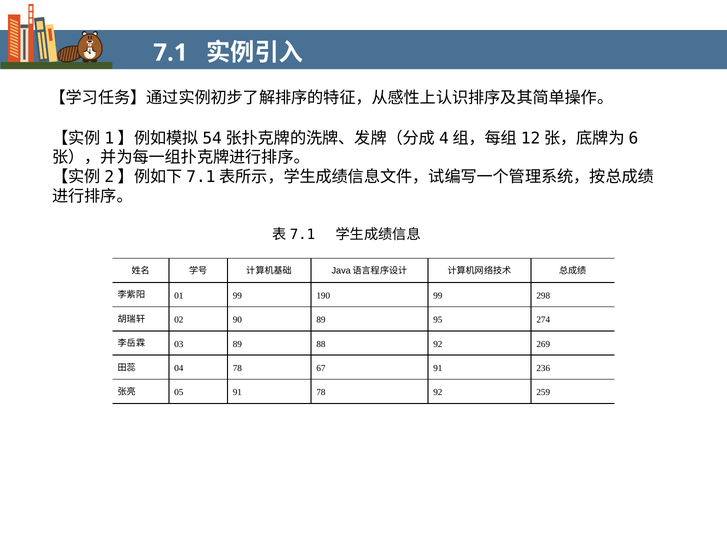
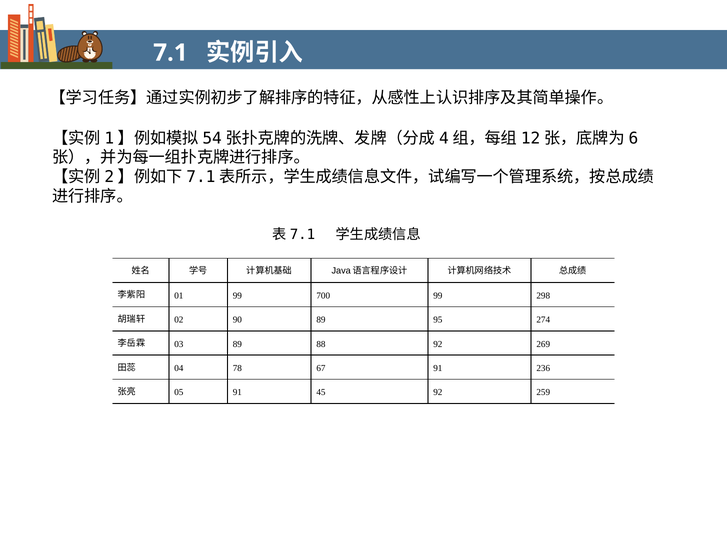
190: 190 -> 700 (323, 296)
91 78: 78 -> 45 (321, 393)
